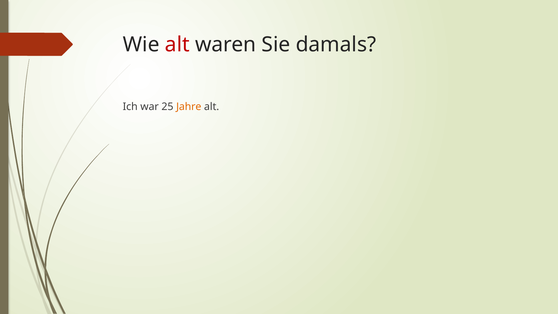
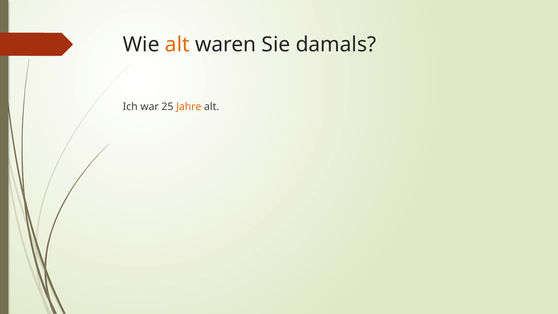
alt colour: red -> orange (177, 45)
